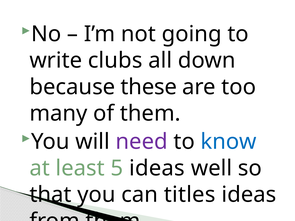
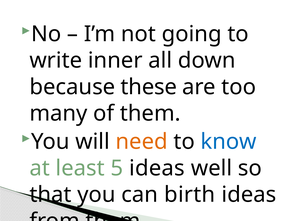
clubs: clubs -> inner (115, 61)
need colour: purple -> orange (142, 142)
titles: titles -> birth (190, 195)
